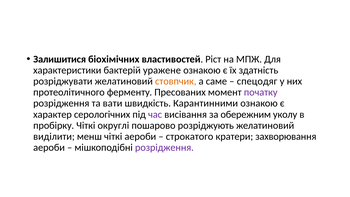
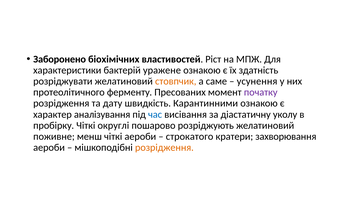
Залишитися: Залишитися -> Заборонено (60, 59)
спецодяг: спецодяг -> усунення (257, 81)
вати: вати -> дату (113, 103)
серологічних: серологічних -> аналізування (102, 114)
час colour: purple -> blue (155, 114)
обережним: обережним -> діастатичну (246, 114)
виділити: виділити -> поживне (54, 136)
розрідження colour: purple -> orange (164, 147)
